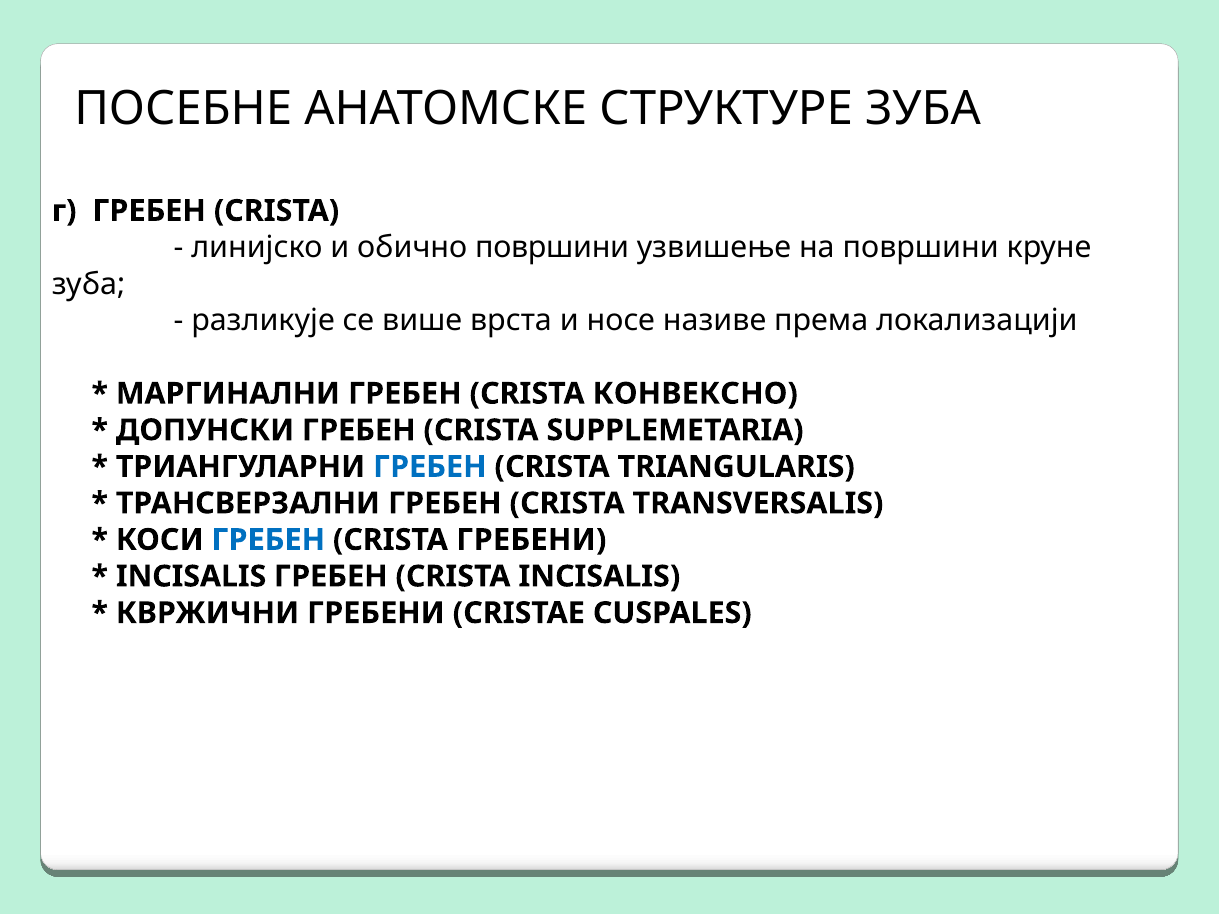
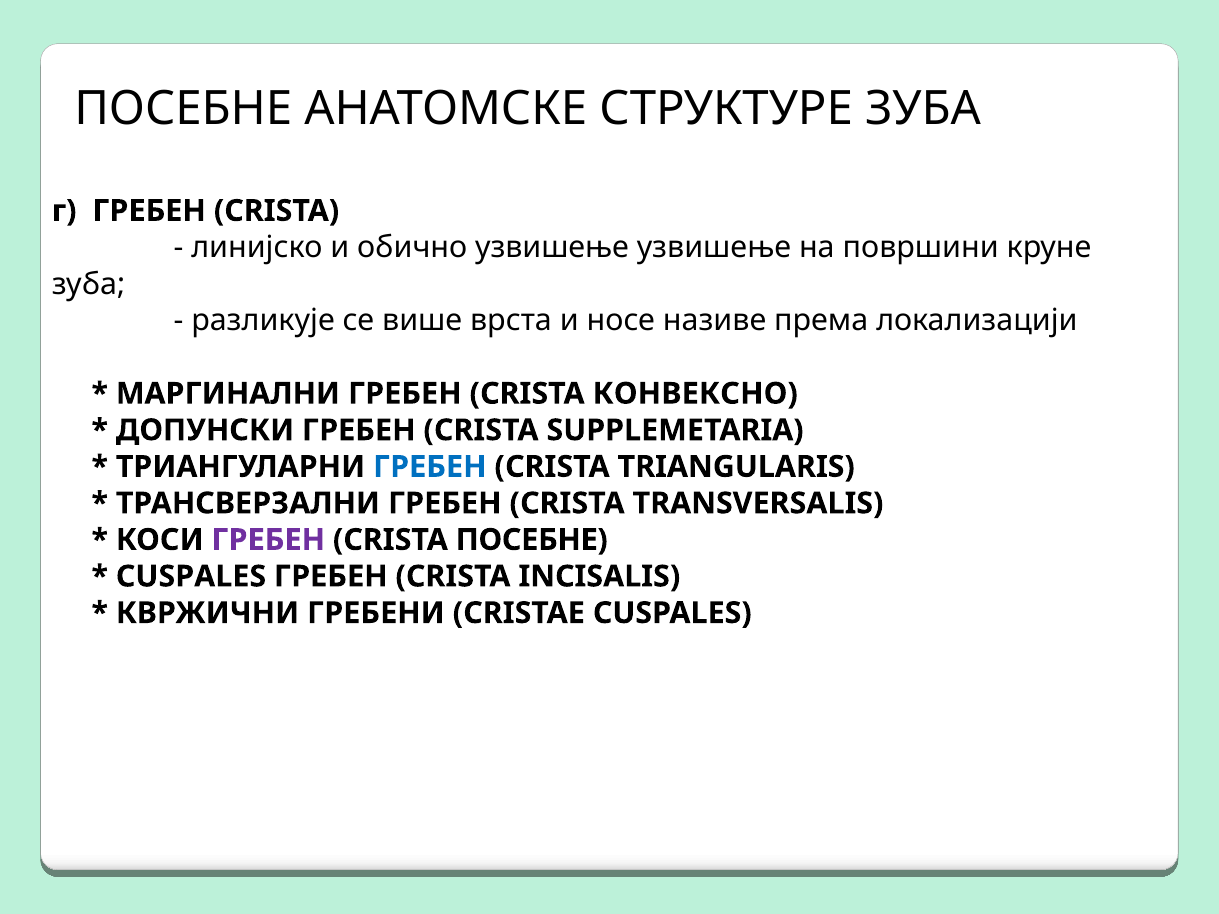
обично површини: површини -> узвишење (552, 247)
ГРЕБЕН colour: blue -> purple (268, 540)
CRISTA ГРЕБЕНИ: ГРЕБЕНИ -> ПОСЕБНЕ (532, 540)
INCISALIS: INCISALIS -> CUSPALES (191, 577)
